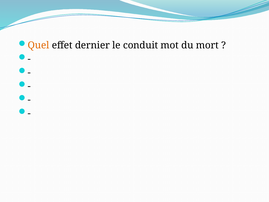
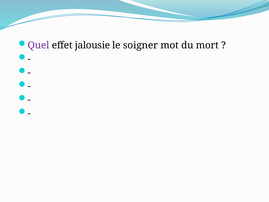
Quel colour: orange -> purple (39, 45)
dernier: dernier -> jalousie (92, 45)
conduit: conduit -> soigner (141, 45)
